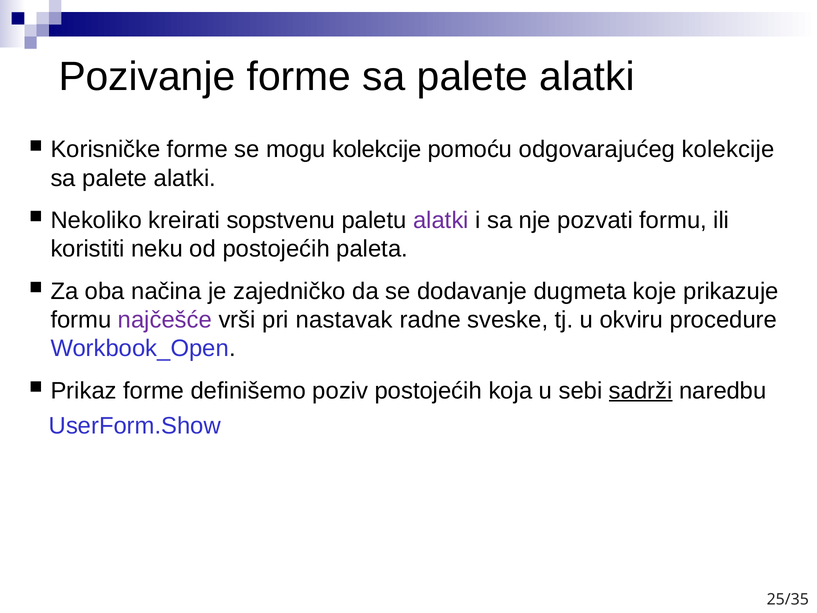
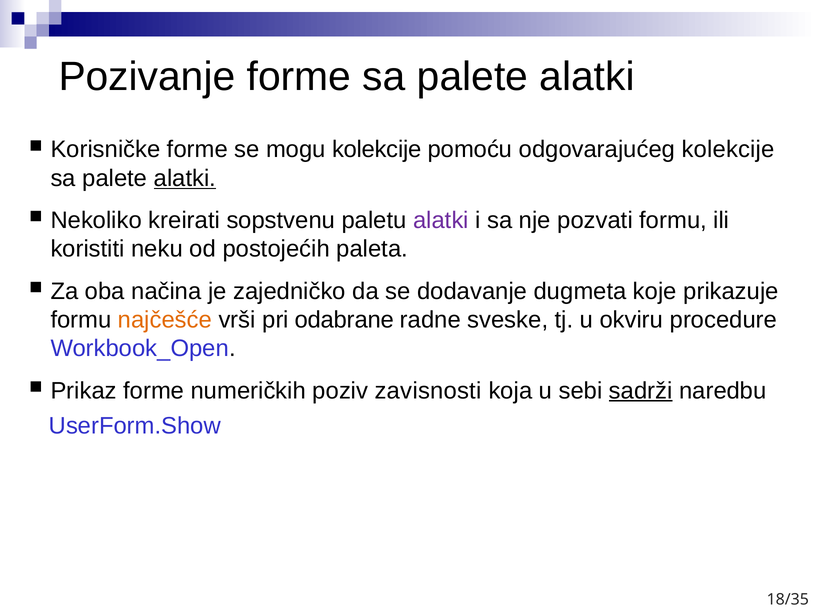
alatki underline: none -> present (185, 178)
najčešće colour: purple -> orange (165, 320)
nastavak: nastavak -> odabrane (344, 320)
definišemo: definišemo -> numeričkih (248, 391)
poziv postojećih: postojećih -> zavisnosti (428, 391)
25/35: 25/35 -> 18/35 (788, 599)
